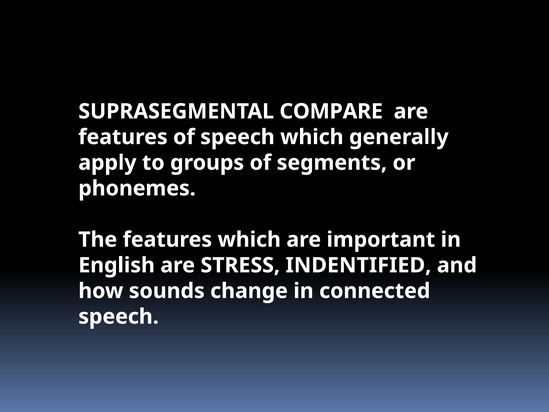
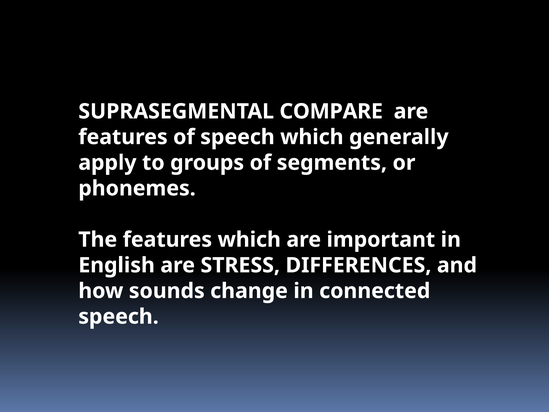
INDENTIFIED: INDENTIFIED -> DIFFERENCES (358, 265)
